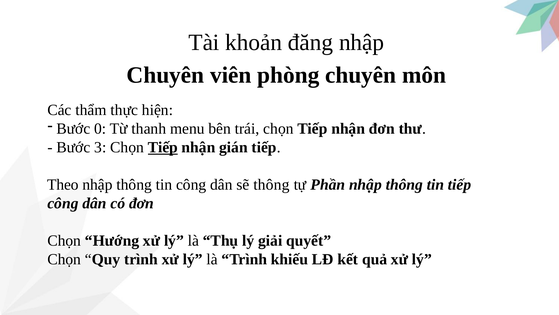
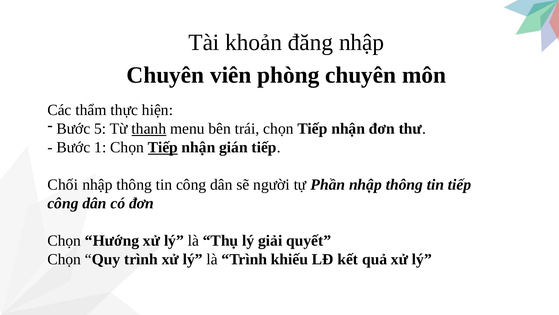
0: 0 -> 5 (100, 128)
thanh underline: none -> present (149, 128)
3: 3 -> 1 (100, 147)
Theo: Theo -> Chối (63, 184)
sẽ thông: thông -> người (272, 184)
